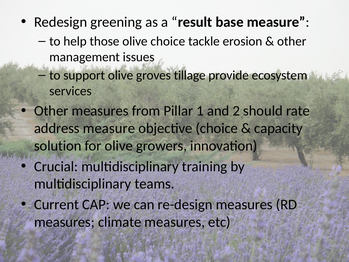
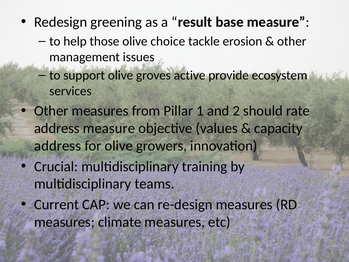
tillage: tillage -> active (190, 75)
objective choice: choice -> values (217, 128)
solution: solution -> address (58, 146)
